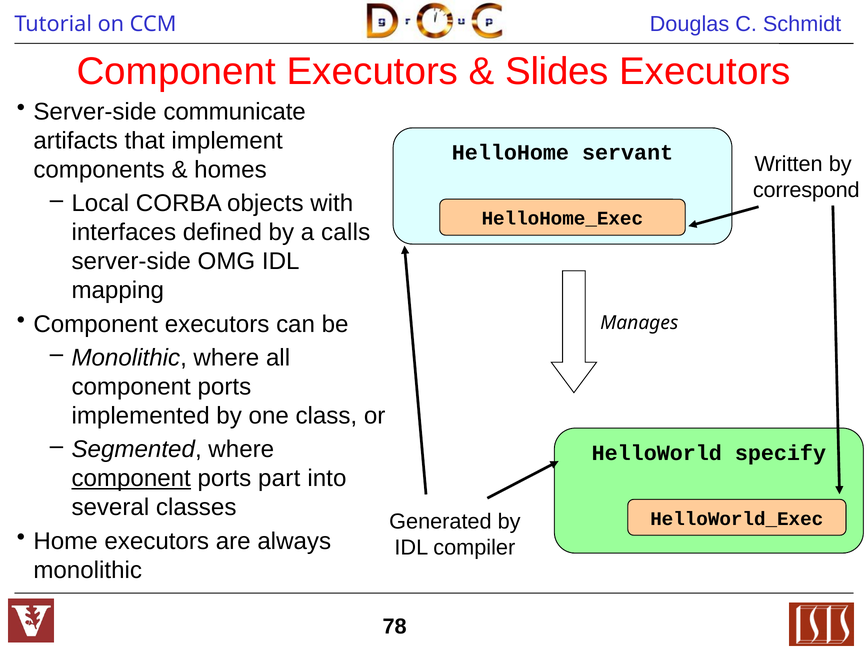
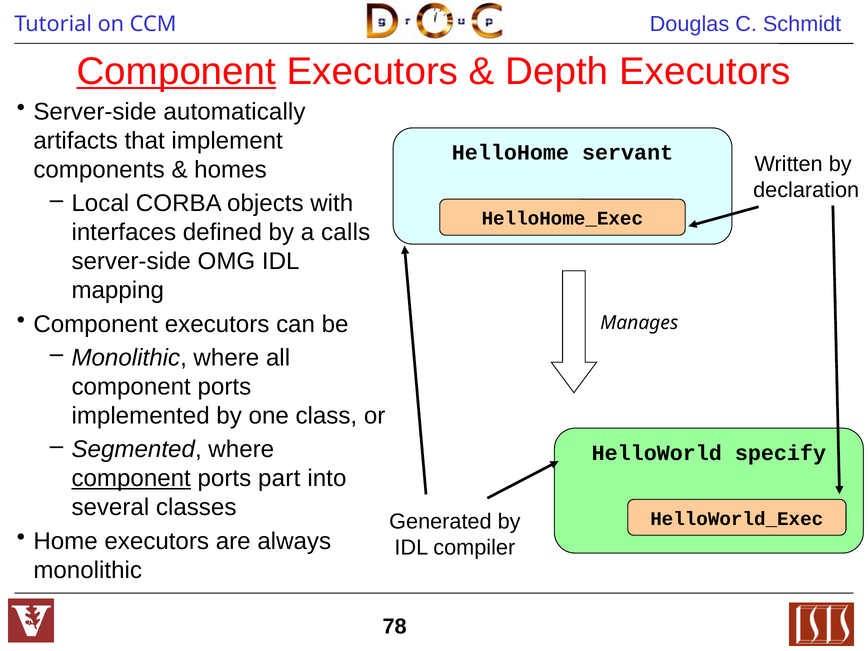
Component underline: none -> present (176, 71)
Slides: Slides -> Depth (557, 71)
communicate: communicate -> automatically (234, 112)
correspond: correspond -> declaration (806, 190)
